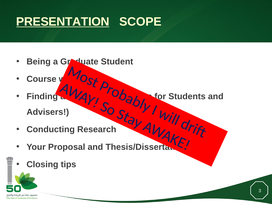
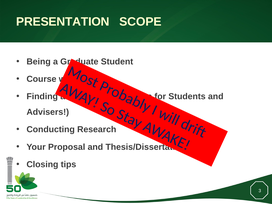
PRESENTATION underline: present -> none (63, 22)
